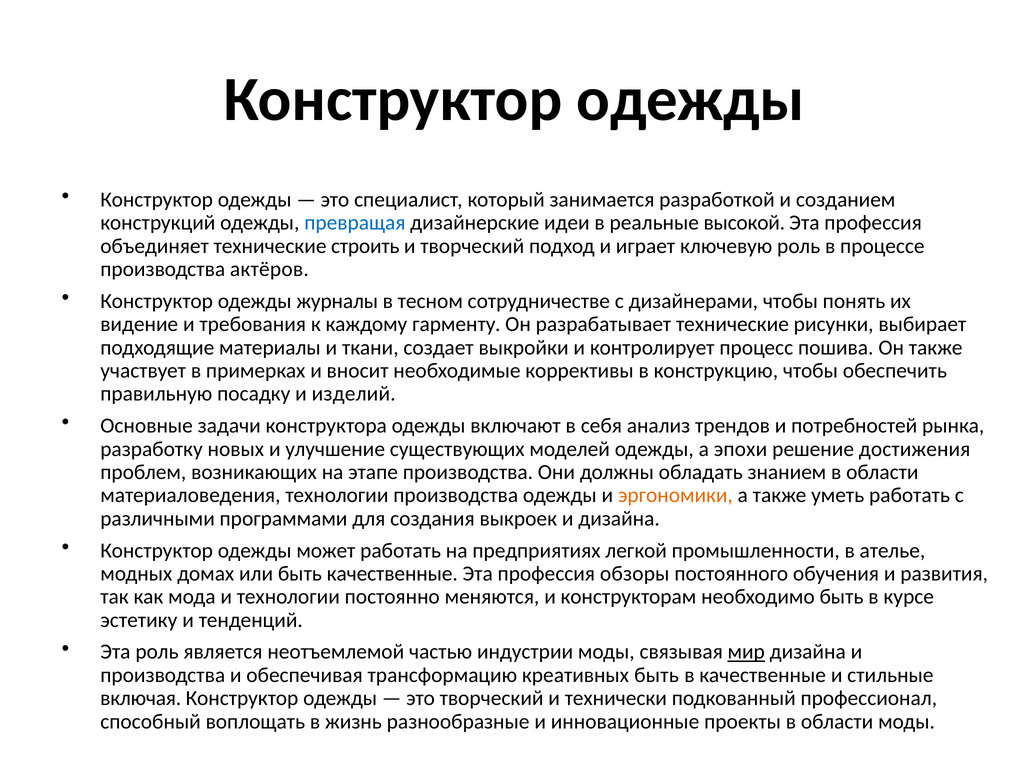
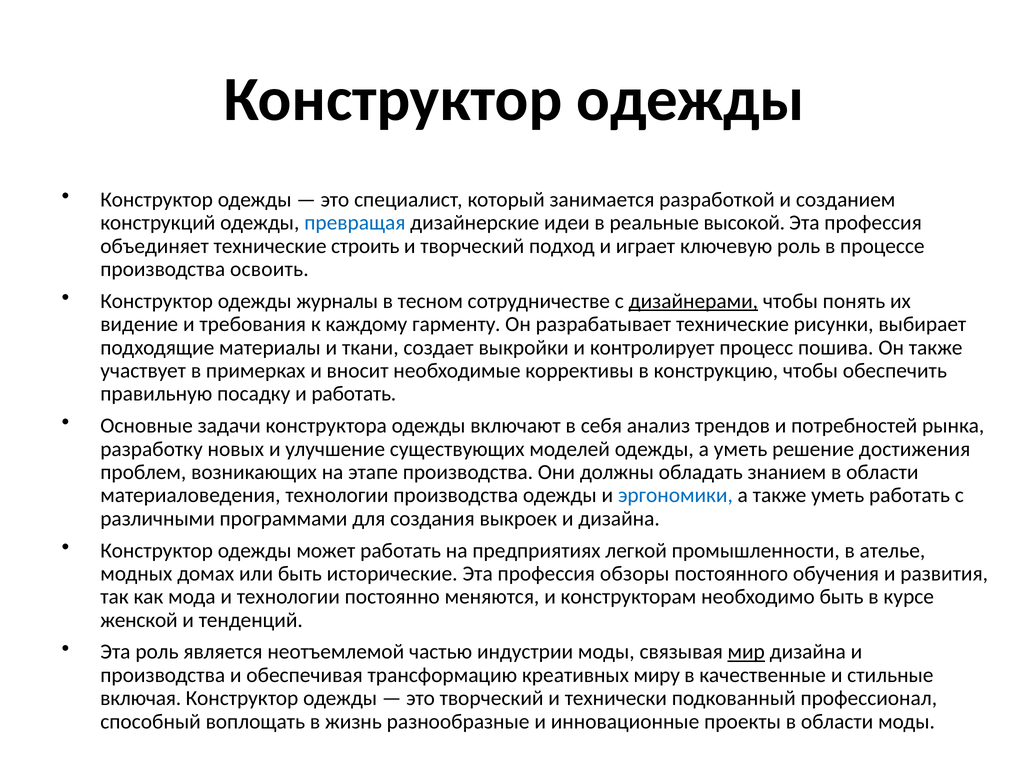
актёров: актёров -> освоить (269, 269)
дизайнерами underline: none -> present (693, 301)
и изделий: изделий -> работать (354, 394)
а эпохи: эпохи -> уметь (741, 449)
эргономики colour: orange -> blue (675, 495)
быть качественные: качественные -> исторические (392, 573)
эстетику: эстетику -> женской (139, 620)
креативных быть: быть -> миру (657, 675)
